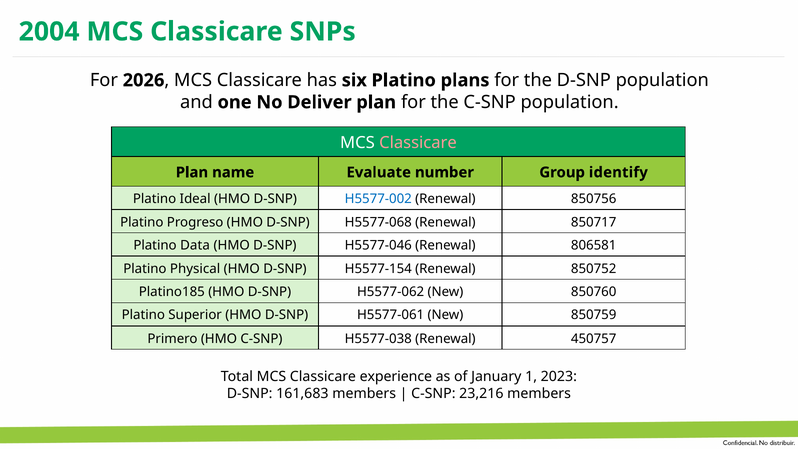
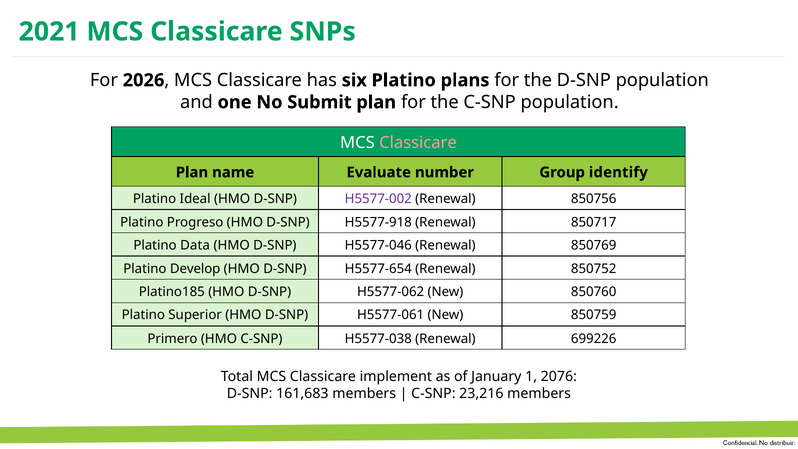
2004: 2004 -> 2021 (49, 32)
Deliver: Deliver -> Submit (319, 102)
H5577-002 colour: blue -> purple (378, 199)
H5577-068: H5577-068 -> H5577-918 (378, 222)
806581: 806581 -> 850769 (594, 245)
Physical: Physical -> Develop (195, 269)
H5577-154: H5577-154 -> H5577-654 (378, 269)
450757: 450757 -> 699226 (594, 339)
experience: experience -> implement (396, 377)
2023: 2023 -> 2076 (559, 377)
